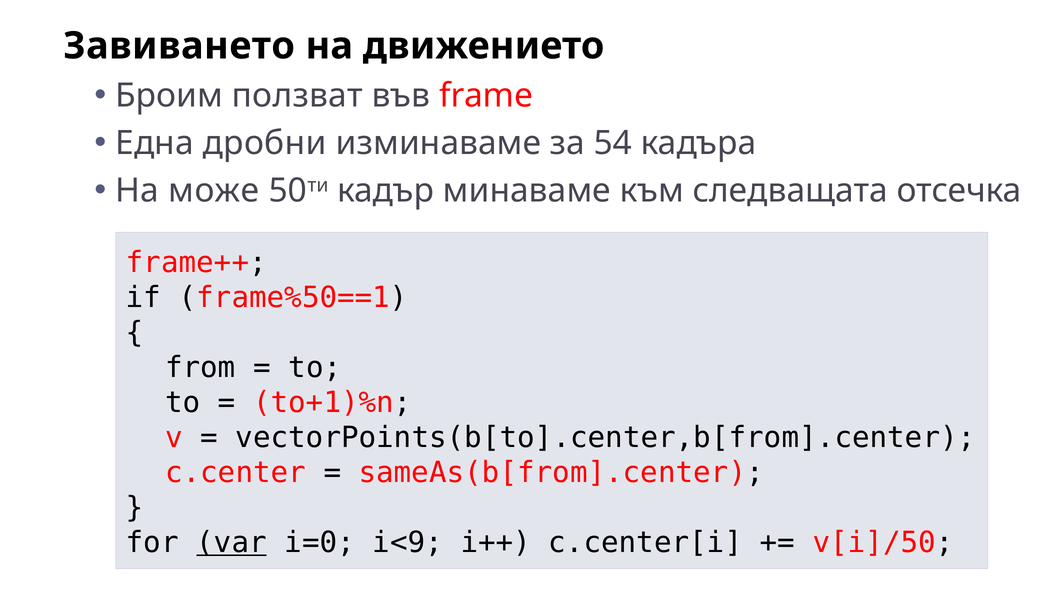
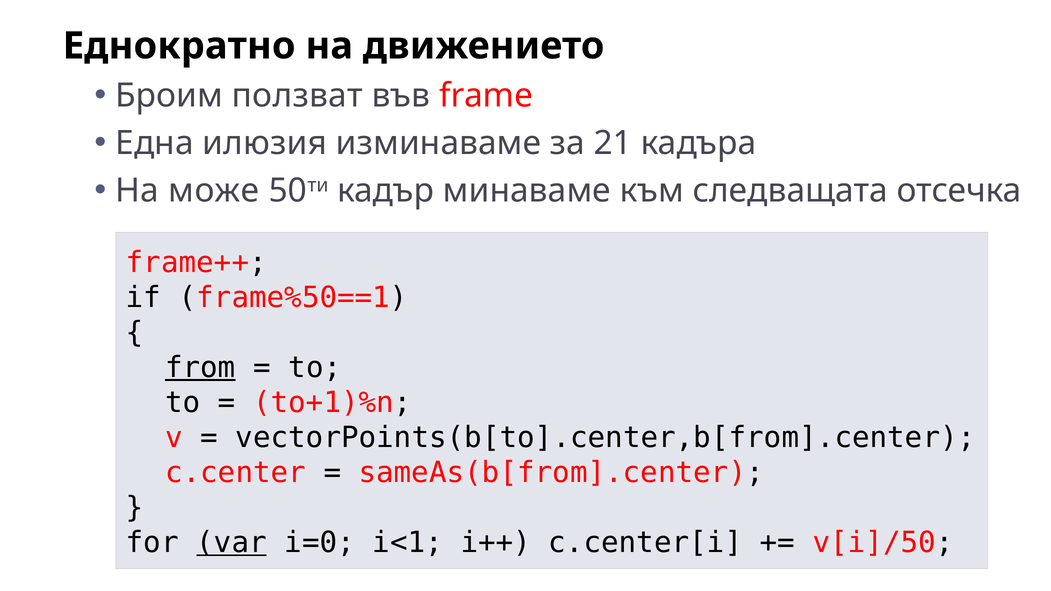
Завиването: Завиването -> Еднократно (179, 46)
дробни: дробни -> илюзия (265, 143)
54: 54 -> 21 (613, 143)
from underline: none -> present (200, 368)
i<9: i<9 -> i<1 (408, 543)
